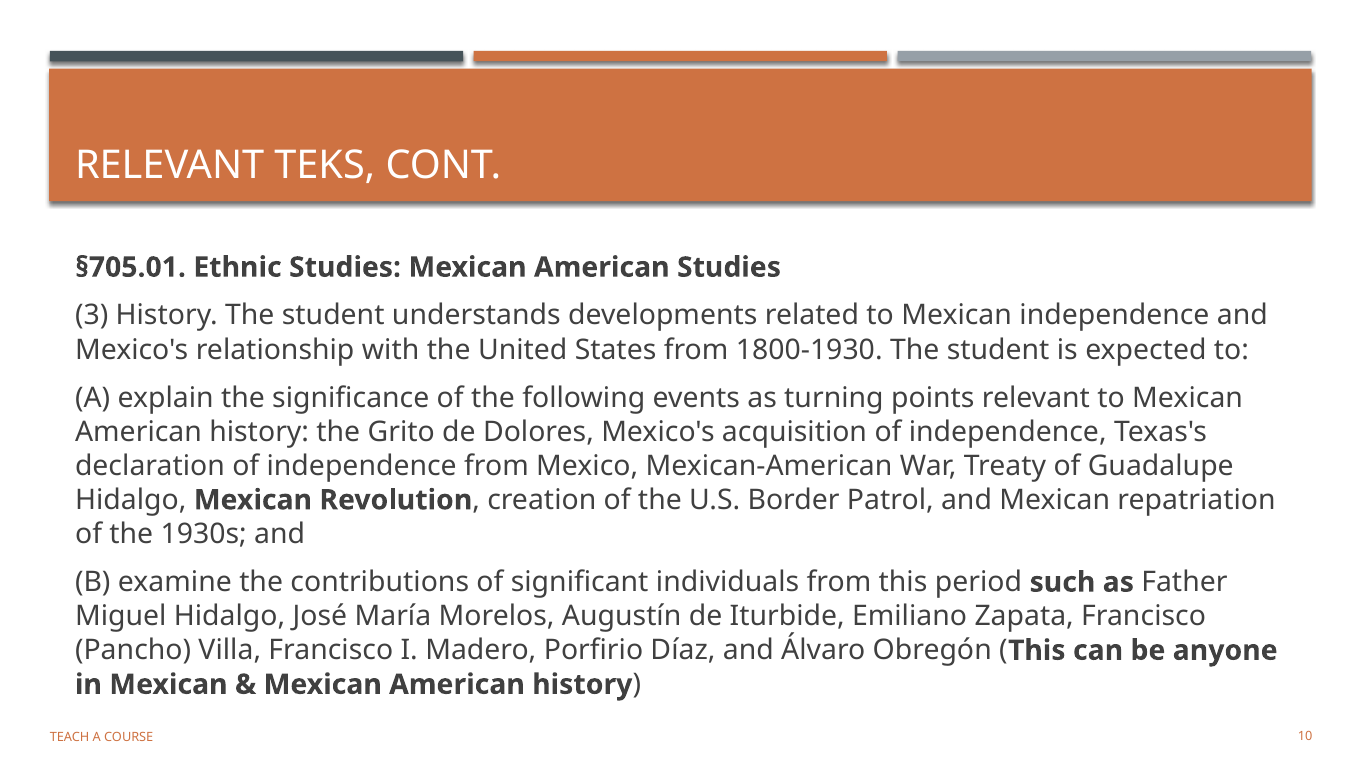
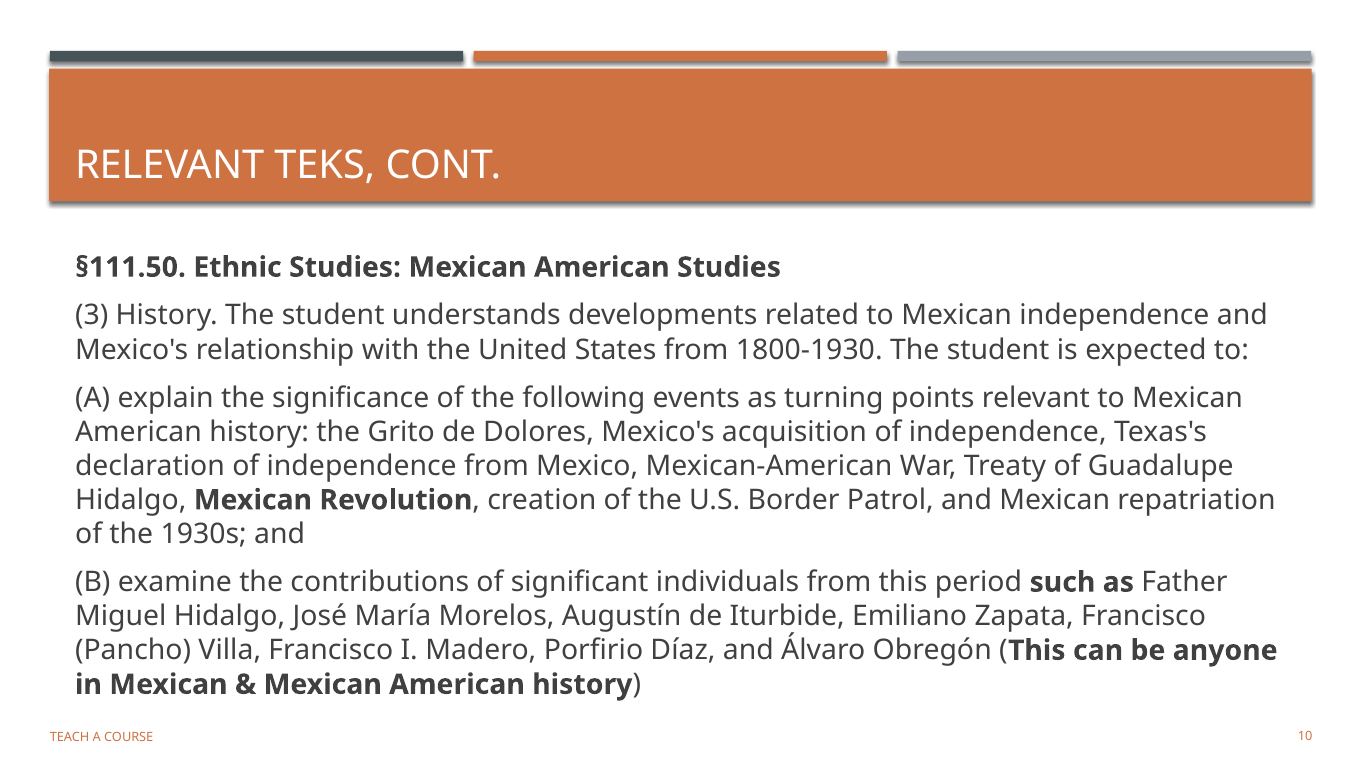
§705.01: §705.01 -> §111.50 (130, 268)
